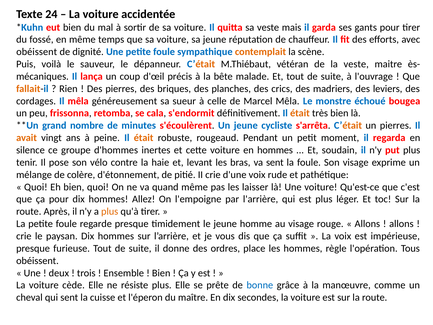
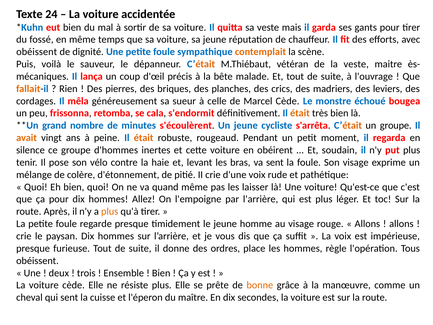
Marcel Mêla: Mêla -> Cède (288, 101)
un pierres: pierres -> groupe (396, 125)
en hommes: hommes -> obéirent (275, 150)
bonne colour: blue -> orange (260, 285)
